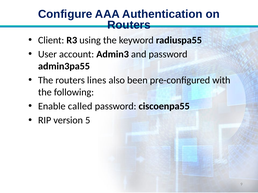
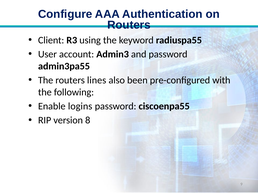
called: called -> logins (80, 107)
5: 5 -> 8 (88, 121)
